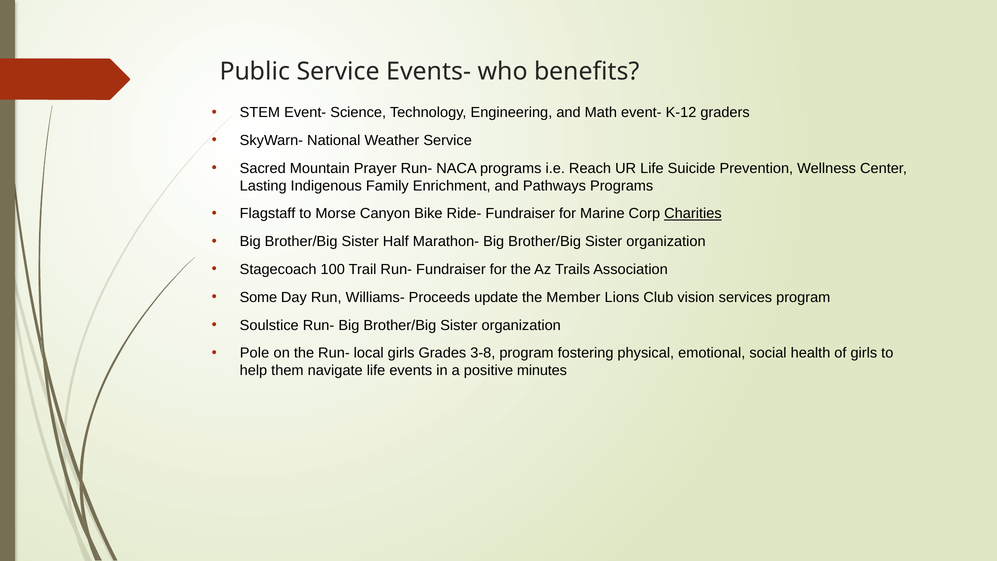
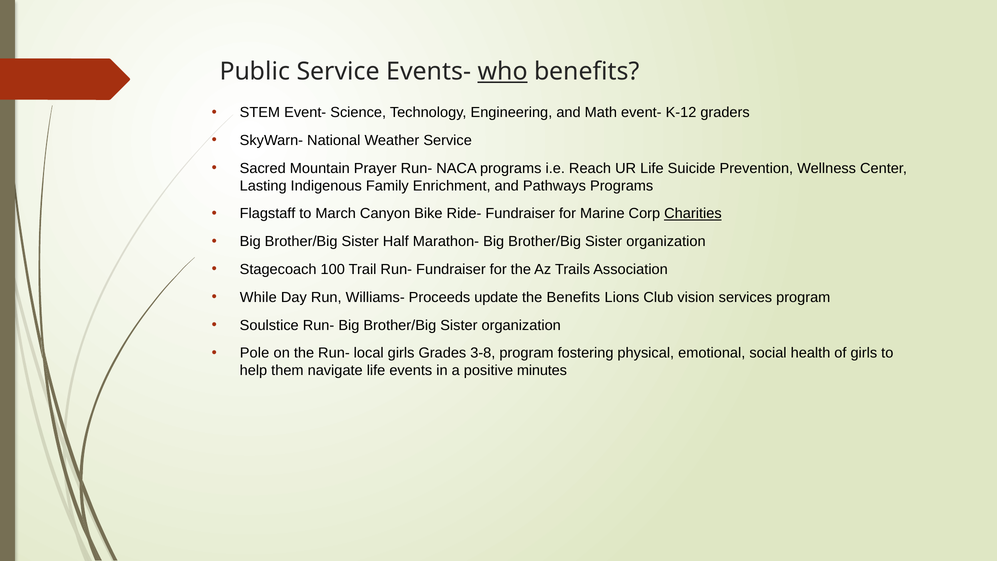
who underline: none -> present (503, 71)
Morse: Morse -> March (336, 214)
Some: Some -> While (258, 297)
the Member: Member -> Benefits (573, 297)
